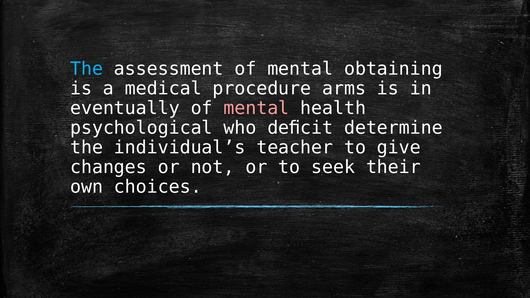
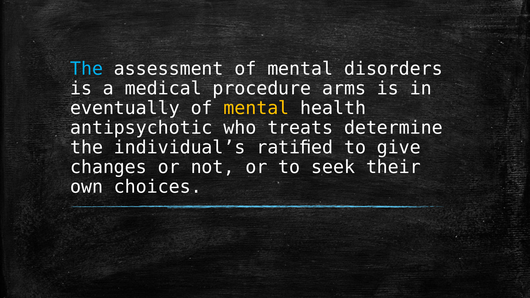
obtaining: obtaining -> disorders (393, 69)
mental colour: pink -> yellow (256, 108)
psychological: psychological -> antipsychotic (141, 128)
deﬁcit: deﬁcit -> treats (300, 128)
teacher: teacher -> ratiﬁed (295, 147)
